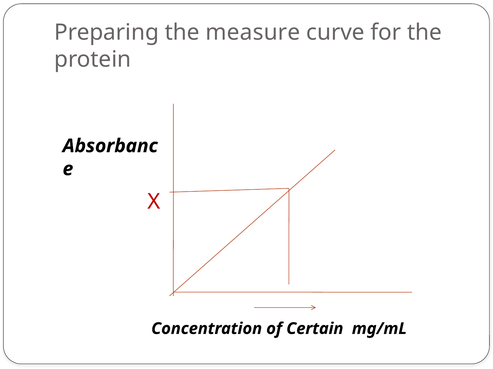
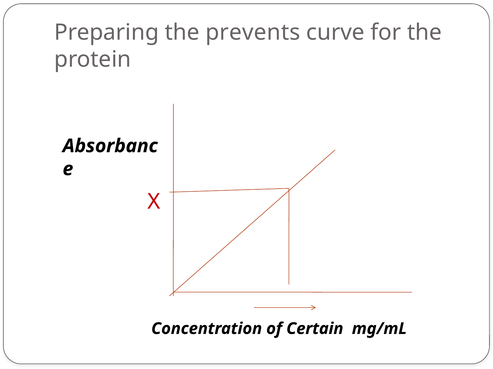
measure: measure -> prevents (253, 32)
